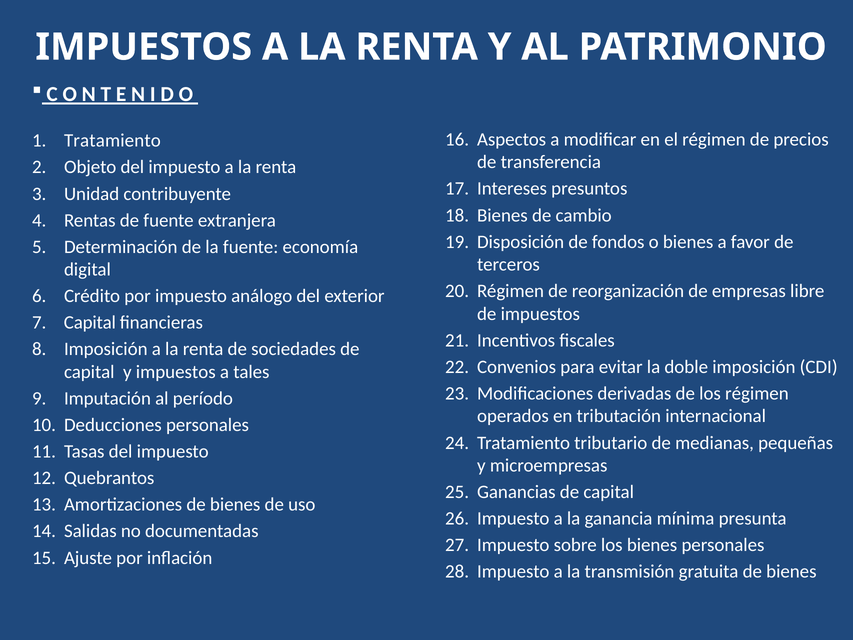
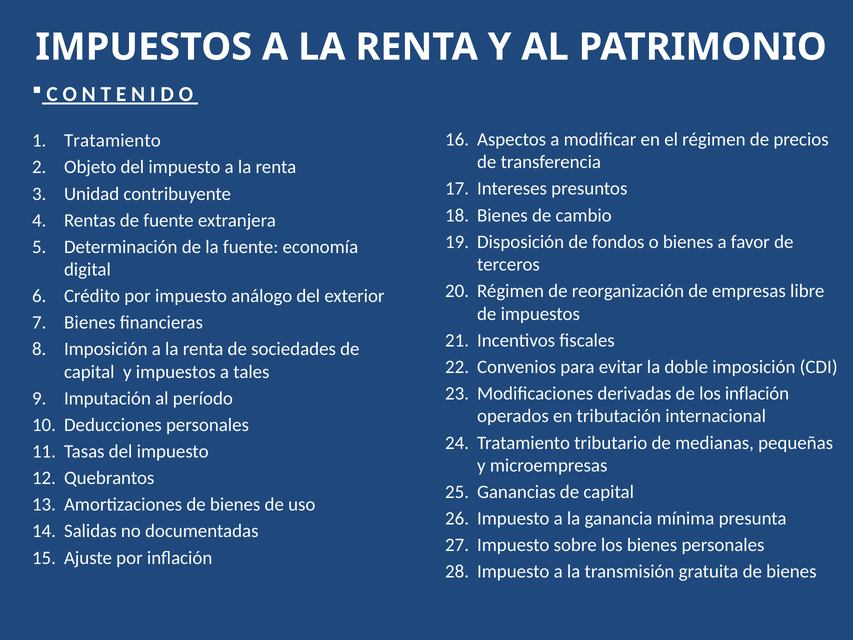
Capital: Capital -> Bienes (90, 323)
los régimen: régimen -> inflación (757, 393)
